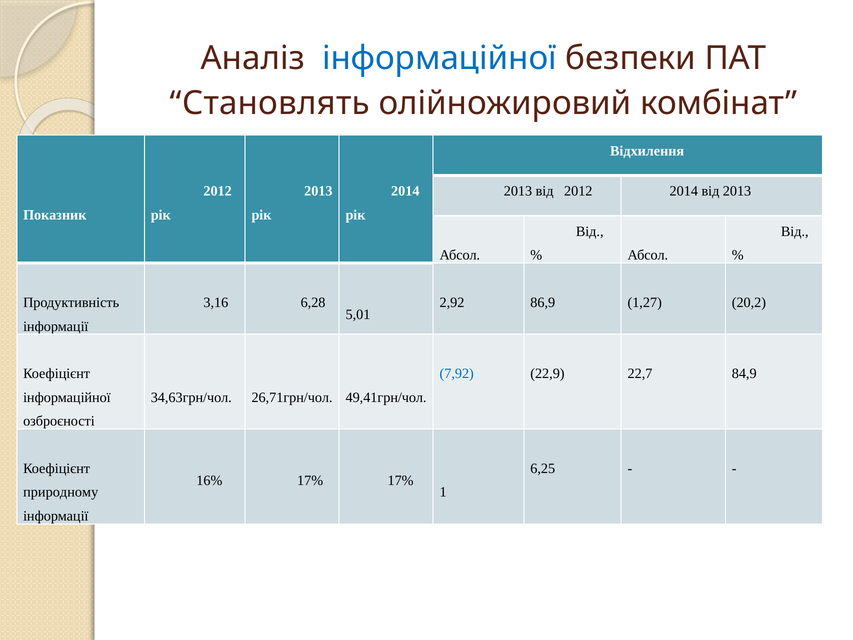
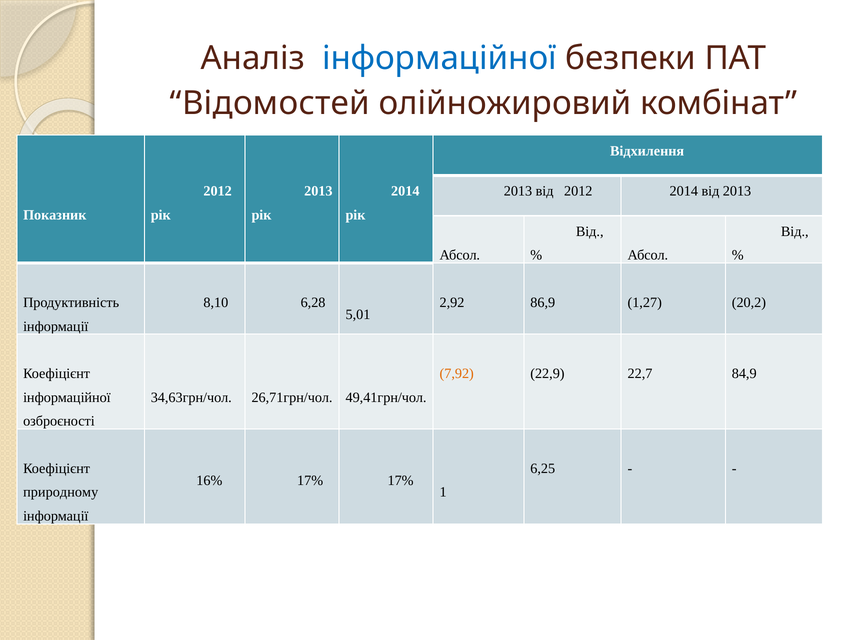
Становлять: Становлять -> Відомостей (270, 103)
3,16: 3,16 -> 8,10 (216, 303)
7,92 colour: blue -> orange (457, 374)
